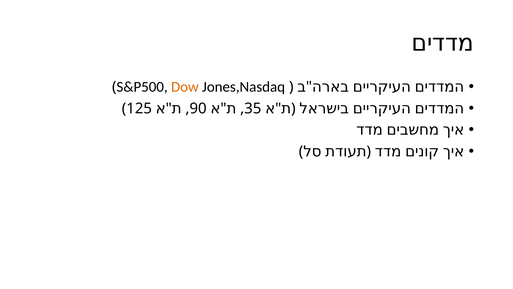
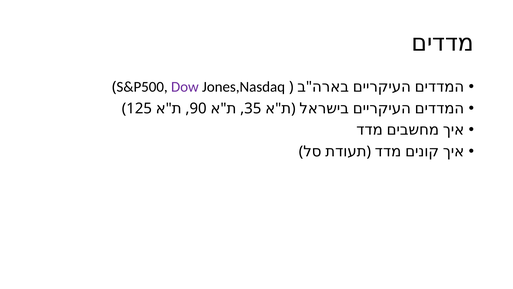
Dow colour: orange -> purple (185, 87)
